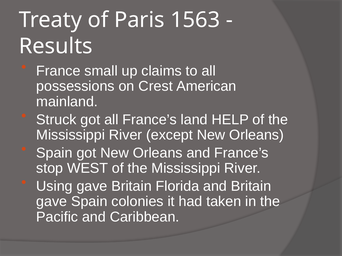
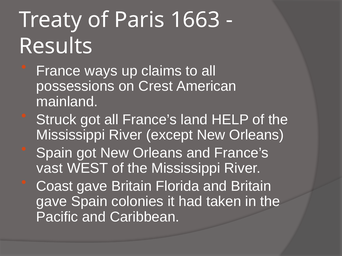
1563: 1563 -> 1663 (195, 20)
small: small -> ways (101, 71)
stop: stop -> vast (50, 169)
Using: Using -> Coast (54, 186)
